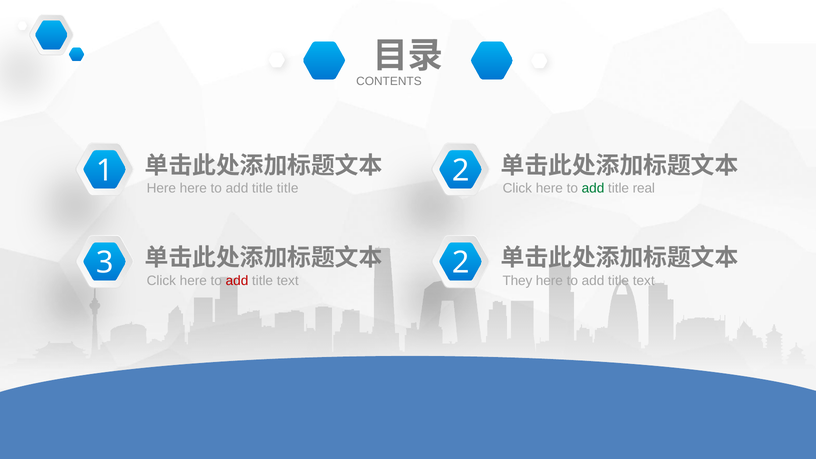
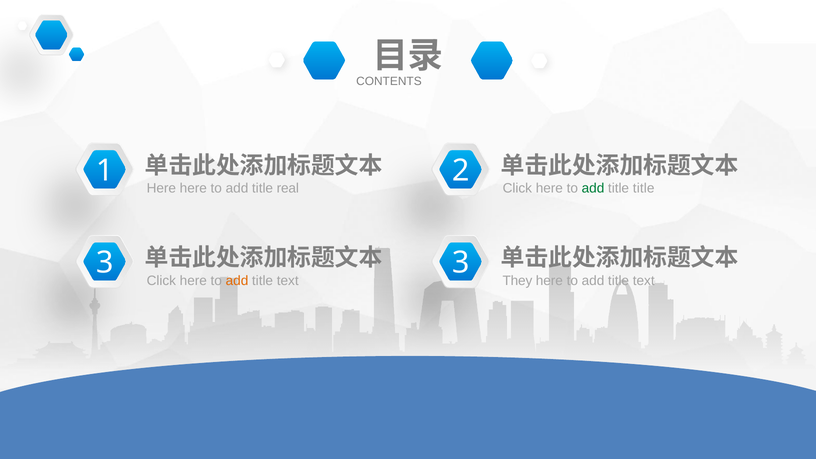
title title: title -> real (288, 188)
title real: real -> title (644, 188)
add colour: red -> orange (237, 281)
text 2: 2 -> 3 (461, 263)
